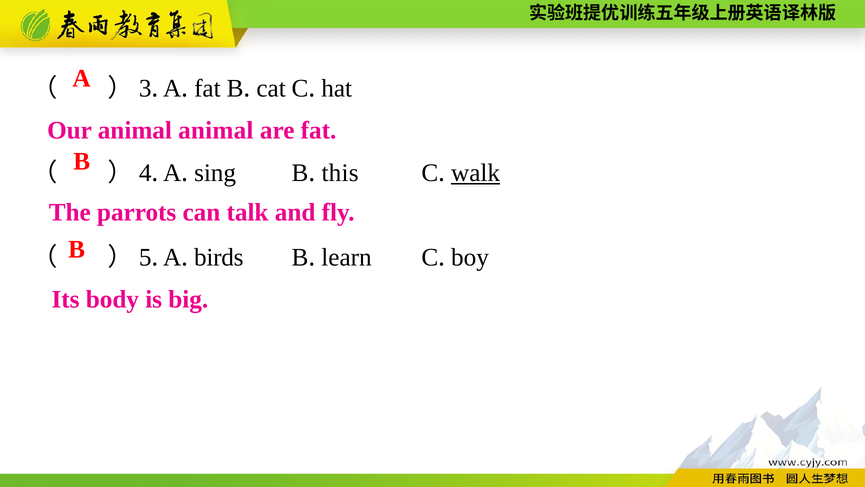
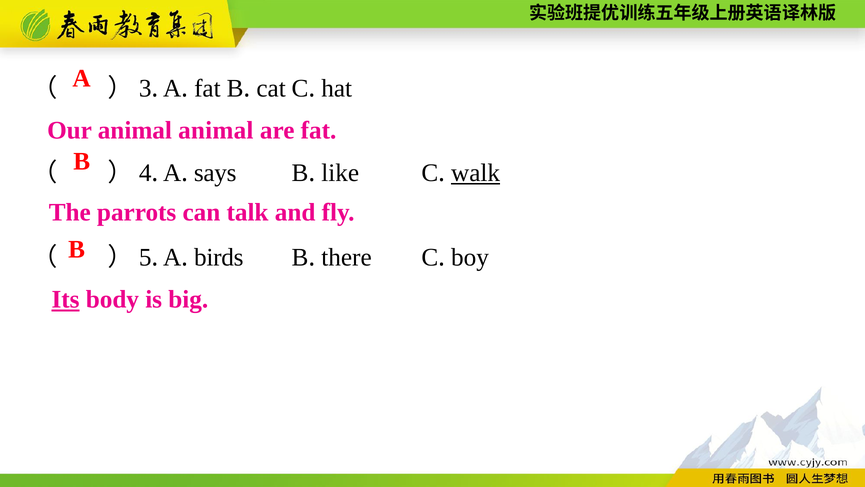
sing: sing -> says (215, 173)
this: this -> like (340, 173)
learn: learn -> there (347, 257)
Its underline: none -> present (66, 299)
